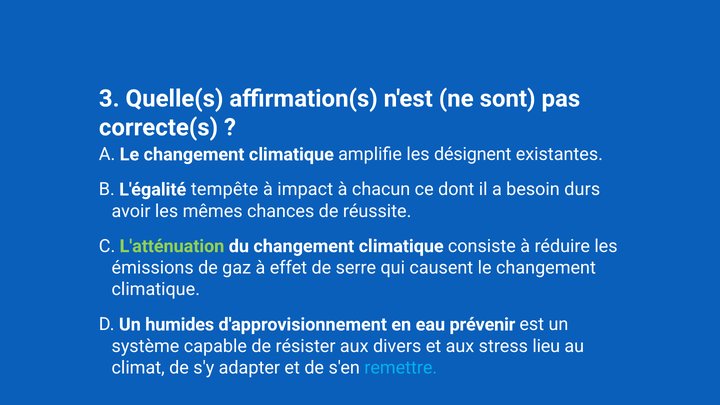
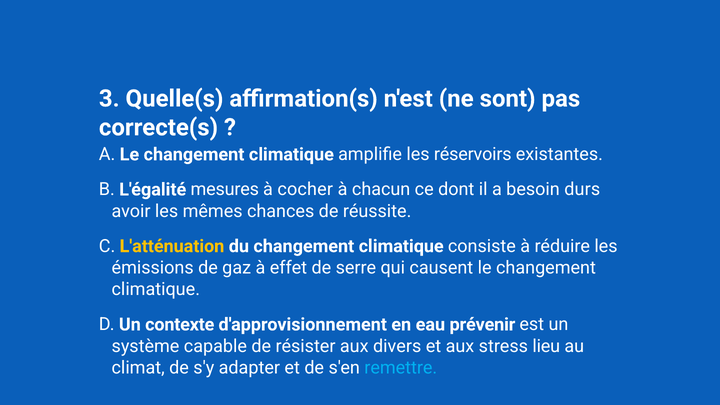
désignent: désignent -> réservoirs (473, 154)
tempête: tempête -> mesures (225, 190)
impact: impact -> cocher (305, 190)
L'atténuation colour: light green -> yellow (172, 246)
humides: humides -> contexte (180, 325)
